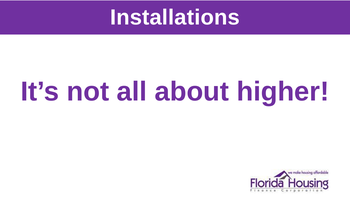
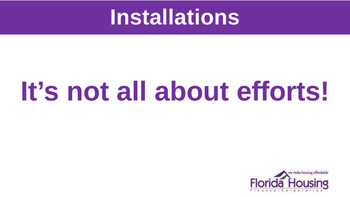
higher: higher -> efforts (283, 91)
